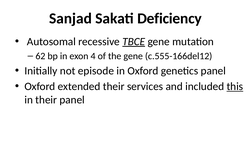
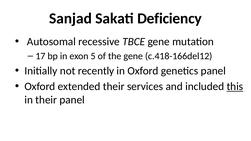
TBCE underline: present -> none (134, 42)
62: 62 -> 17 (40, 56)
4: 4 -> 5 (93, 56)
c.555-166del12: c.555-166del12 -> c.418-166del12 (179, 56)
episode: episode -> recently (96, 71)
